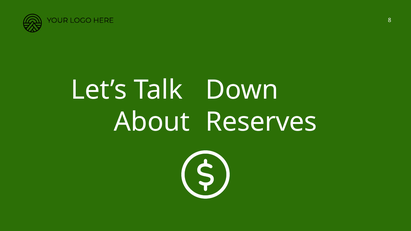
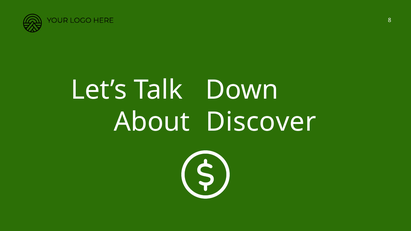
Reserves: Reserves -> Discover (261, 122)
